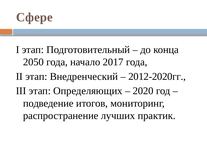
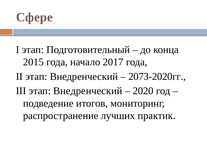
2050: 2050 -> 2015 (33, 62)
2012-2020гг: 2012-2020гг -> 2073-2020гг (157, 77)
III этап Определяющих: Определяющих -> Внедренческий (88, 91)
